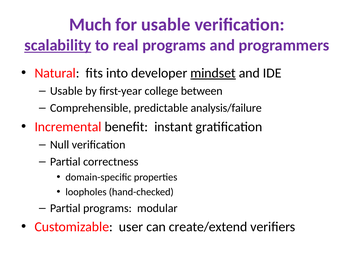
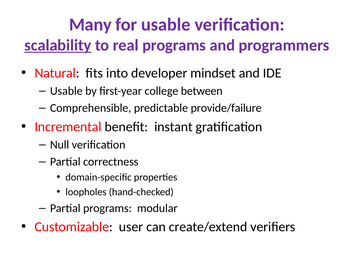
Much: Much -> Many (90, 25)
mindset underline: present -> none (213, 73)
analysis/failure: analysis/failure -> provide/failure (226, 108)
